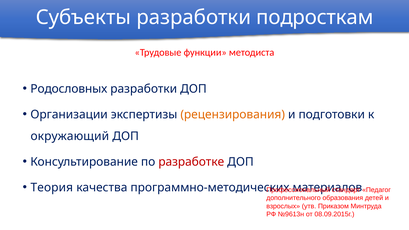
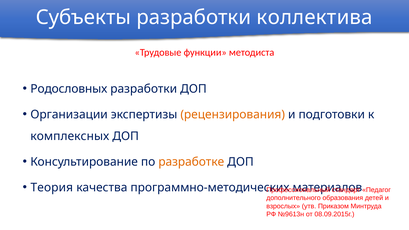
подросткам: подросткам -> коллектива (315, 17)
окружающий: окружающий -> комплексных (70, 136)
разработке colour: red -> orange (191, 162)
